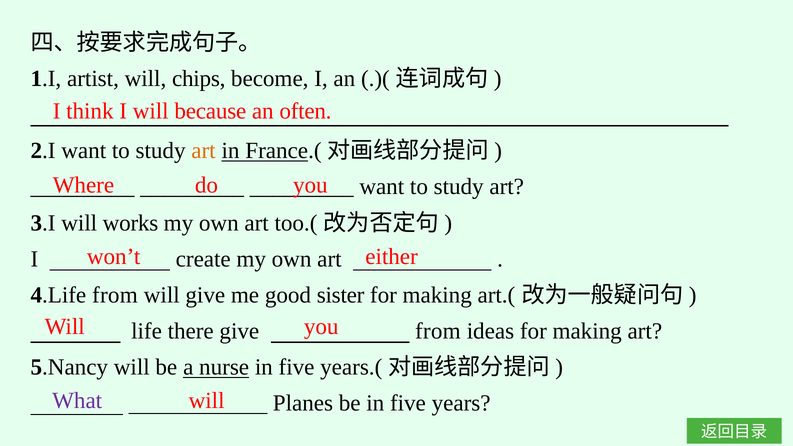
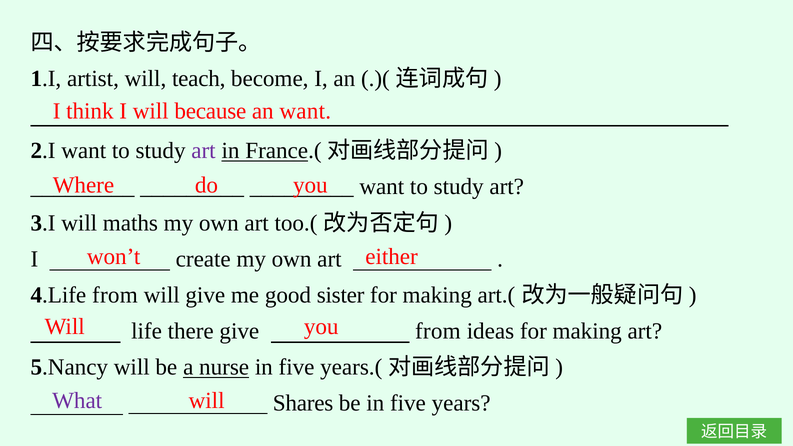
chips: chips -> teach (199, 79)
an often: often -> want (305, 111)
art colour: orange -> purple (203, 151)
works: works -> maths (130, 223)
Planes: Planes -> Shares (303, 403)
